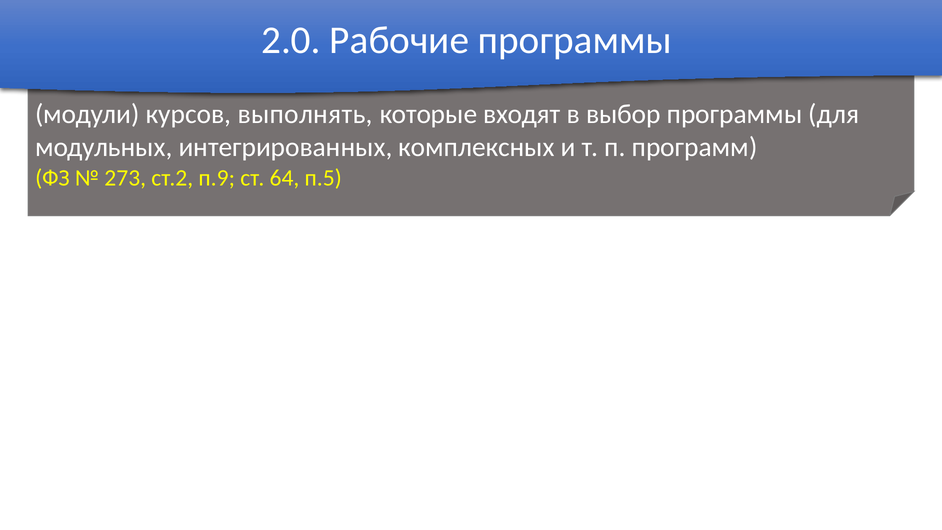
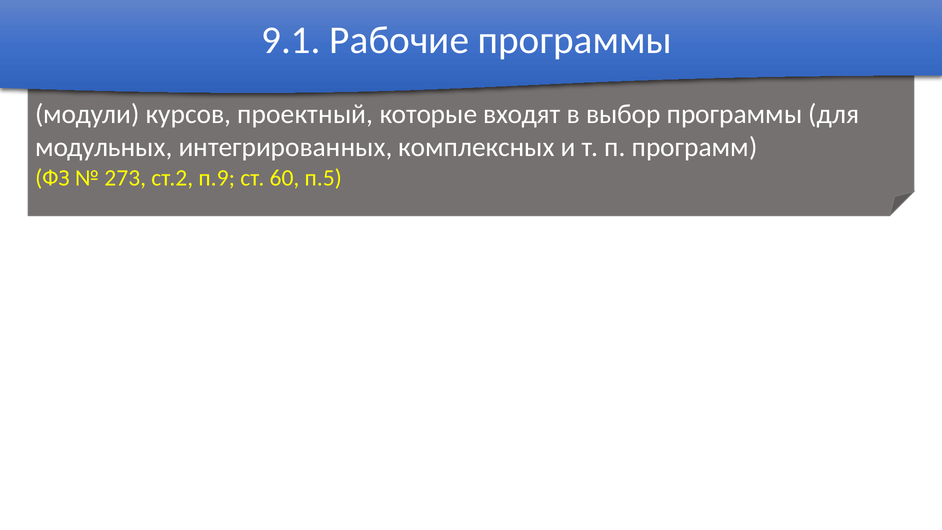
2.0: 2.0 -> 9.1 (291, 40)
выполнять: выполнять -> проектный (305, 114)
64: 64 -> 60 (284, 178)
